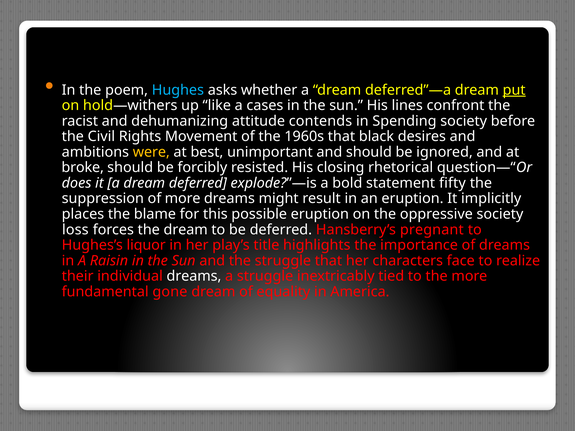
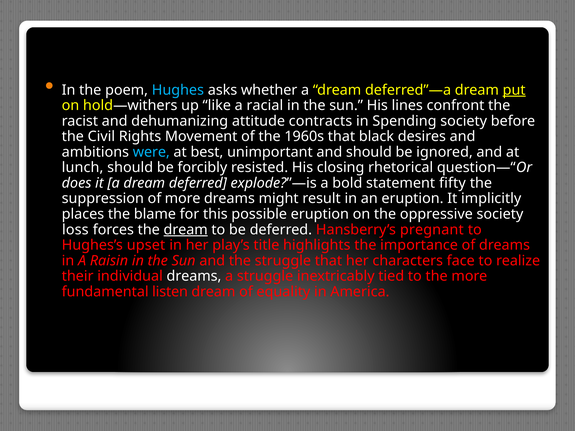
cases: cases -> racial (265, 106)
contends: contends -> contracts (320, 121)
were colour: yellow -> light blue (151, 152)
broke: broke -> lunch (83, 168)
dream underline: none -> present (186, 230)
liquor: liquor -> upset (146, 245)
gone: gone -> listen (170, 292)
